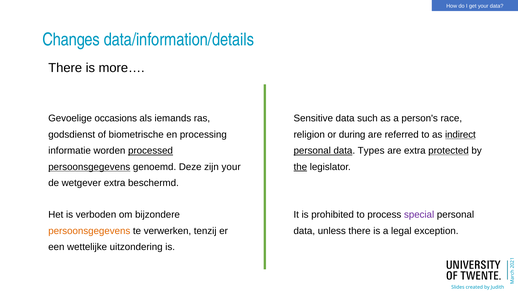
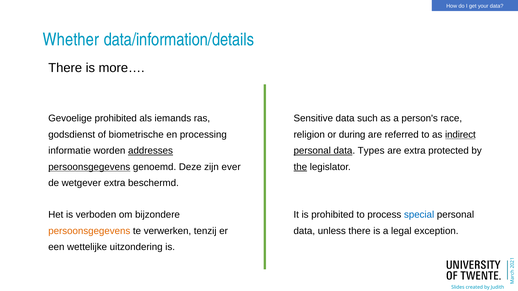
Changes: Changes -> Whether (71, 40)
Gevoelige occasions: occasions -> prohibited (116, 119)
processed: processed -> addresses (151, 151)
protected underline: present -> none (449, 151)
zijn your: your -> ever (231, 167)
special colour: purple -> blue (419, 215)
